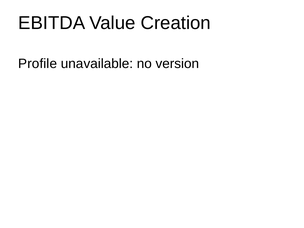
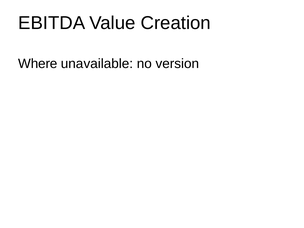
Profile: Profile -> Where (38, 64)
